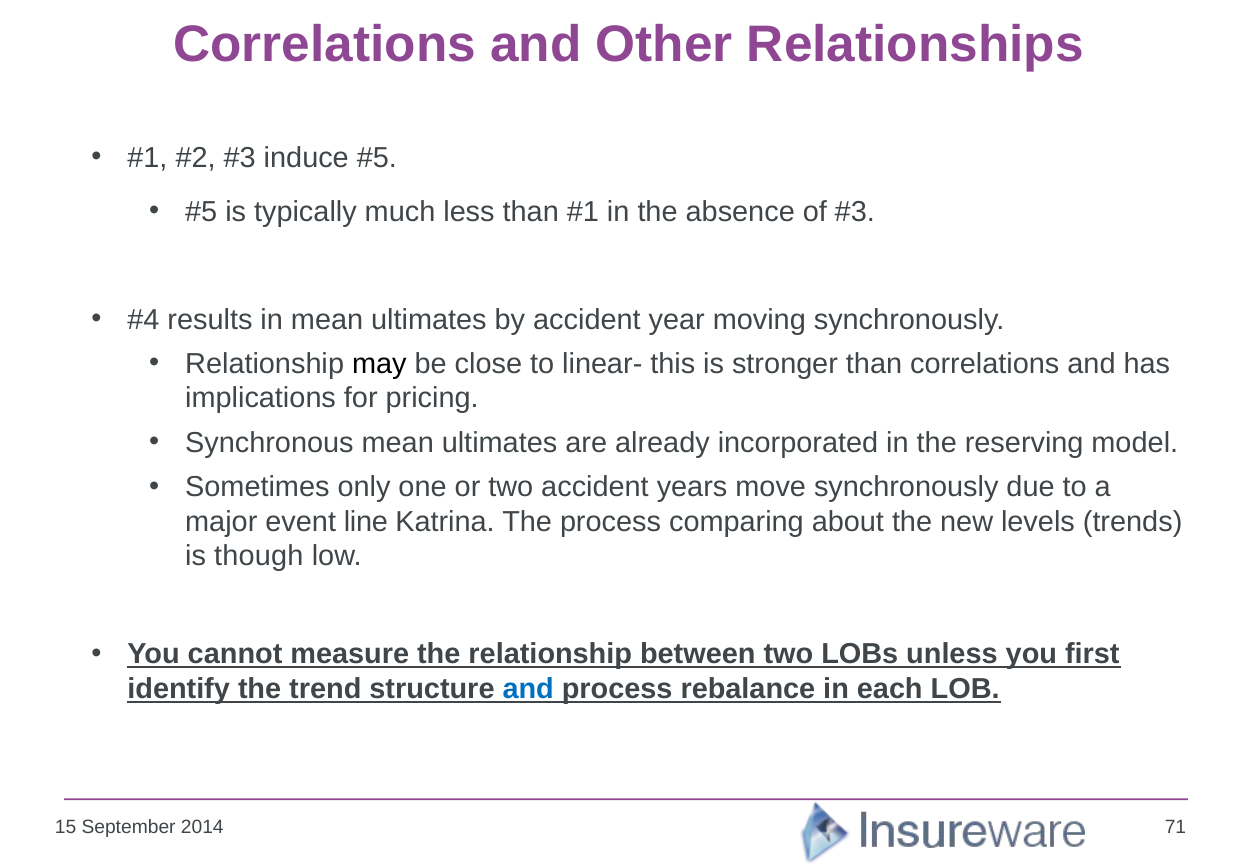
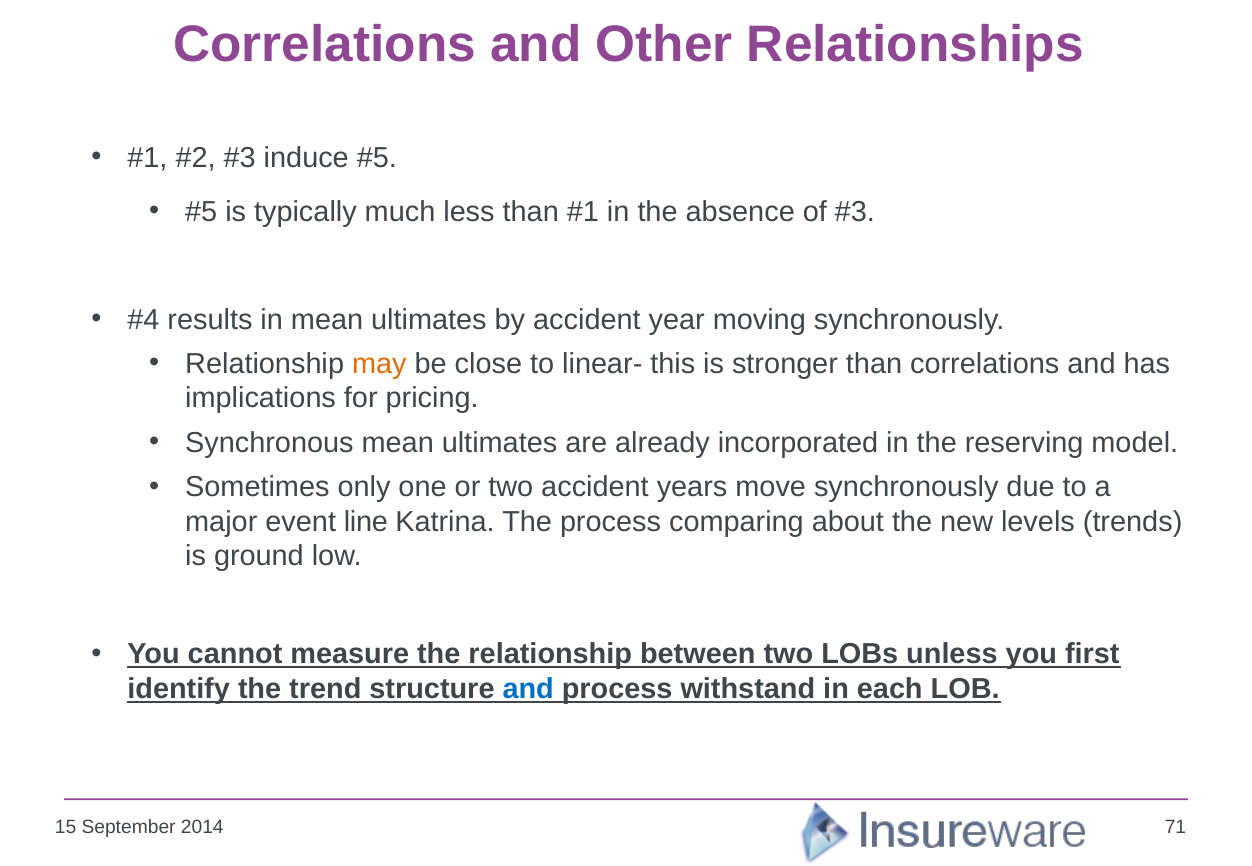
may colour: black -> orange (379, 364)
though: though -> ground (259, 557)
rebalance: rebalance -> withstand (748, 690)
